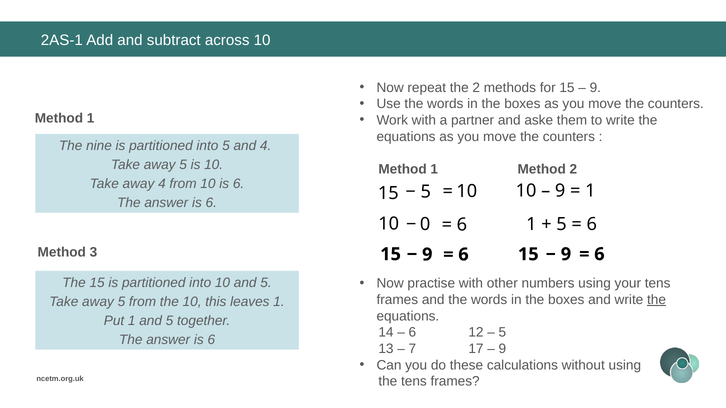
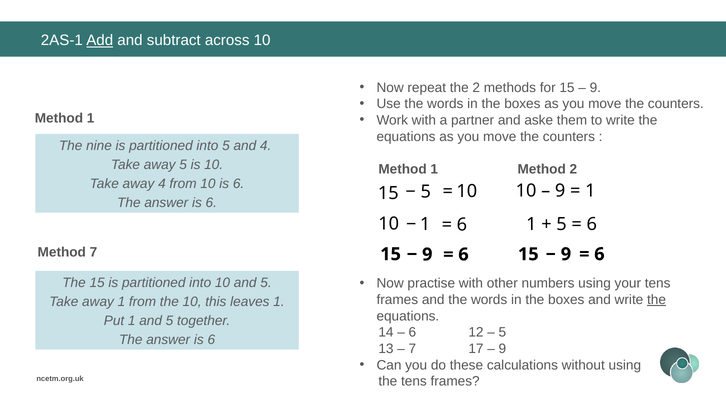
Add underline: none -> present (100, 41)
0: 0 -> 1 (425, 225)
Method 3: 3 -> 7 (93, 253)
5: 5 -> 1 (121, 302)
